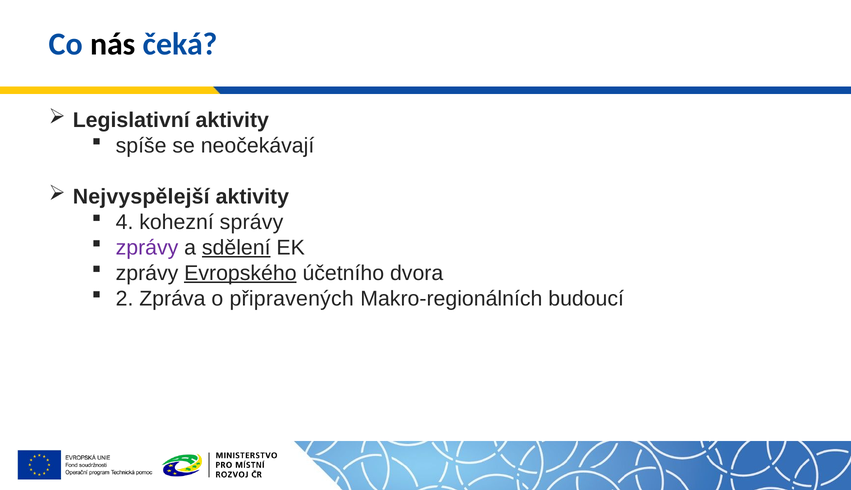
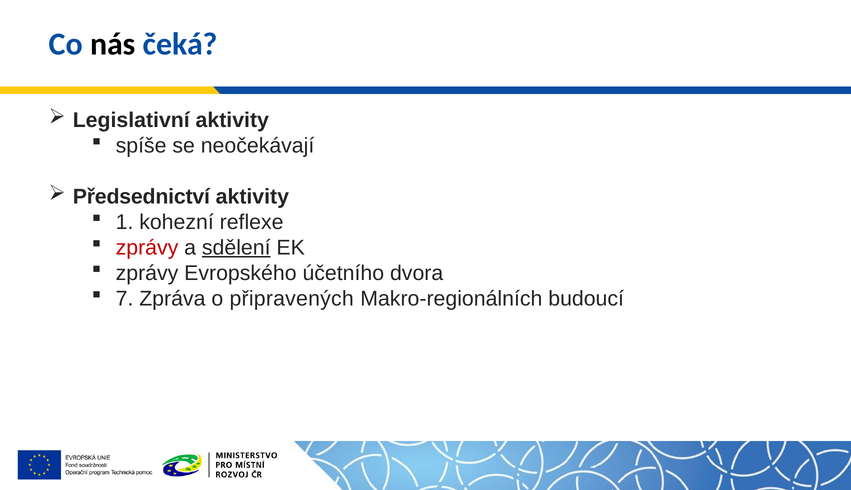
Nejvyspělejší: Nejvyspělejší -> Předsednictví (141, 197)
4: 4 -> 1 (125, 222)
správy: správy -> reflexe (252, 222)
zprávy colour: purple -> red (147, 248)
Evropského underline: present -> none (240, 273)
2: 2 -> 7 (125, 299)
